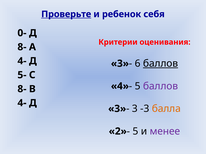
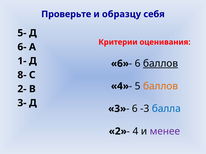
Проверьте underline: present -> none (66, 14)
ребенок: ребенок -> образцу (122, 14)
0-: 0- -> 5- (22, 33)
8-: 8- -> 6- (22, 47)
4-: 4- -> 1- (22, 61)
3: 3 -> 6 (120, 64)
5-: 5- -> 8- (22, 75)
баллов colour: purple -> orange (161, 86)
8-: 8- -> 2- (22, 89)
4-: 4- -> 3- (22, 103)
3: 3 -> 6 (135, 109)
балла colour: orange -> blue (166, 109)
5: 5 -> 4 (135, 132)
